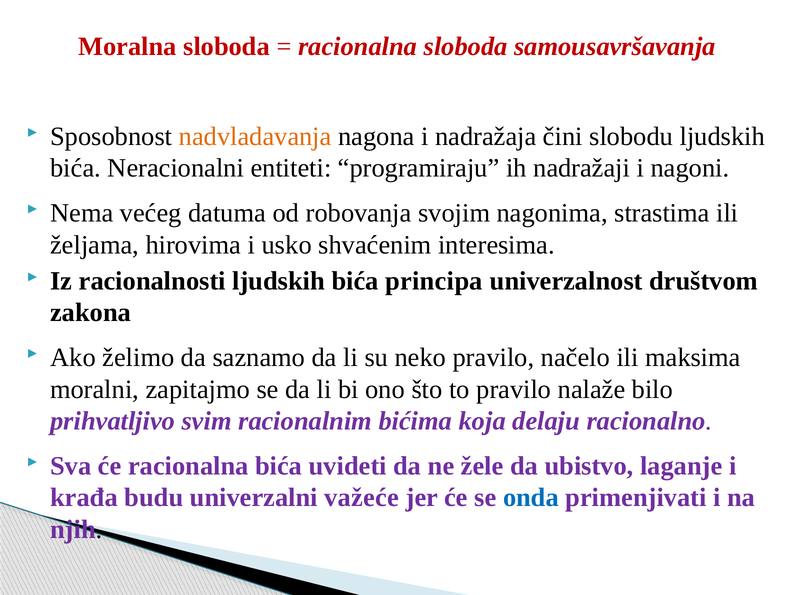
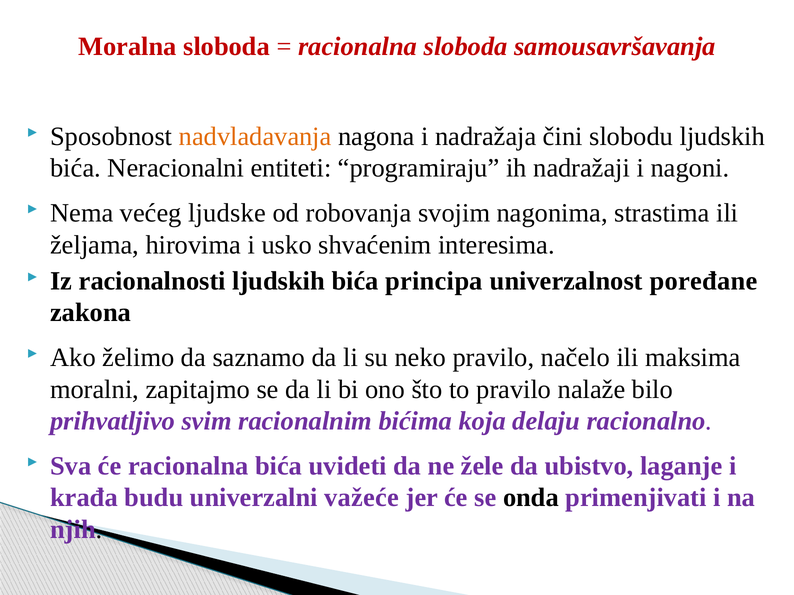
datuma: datuma -> ljudske (227, 213)
društvom: društvom -> poređane (703, 281)
onda colour: blue -> black (531, 498)
